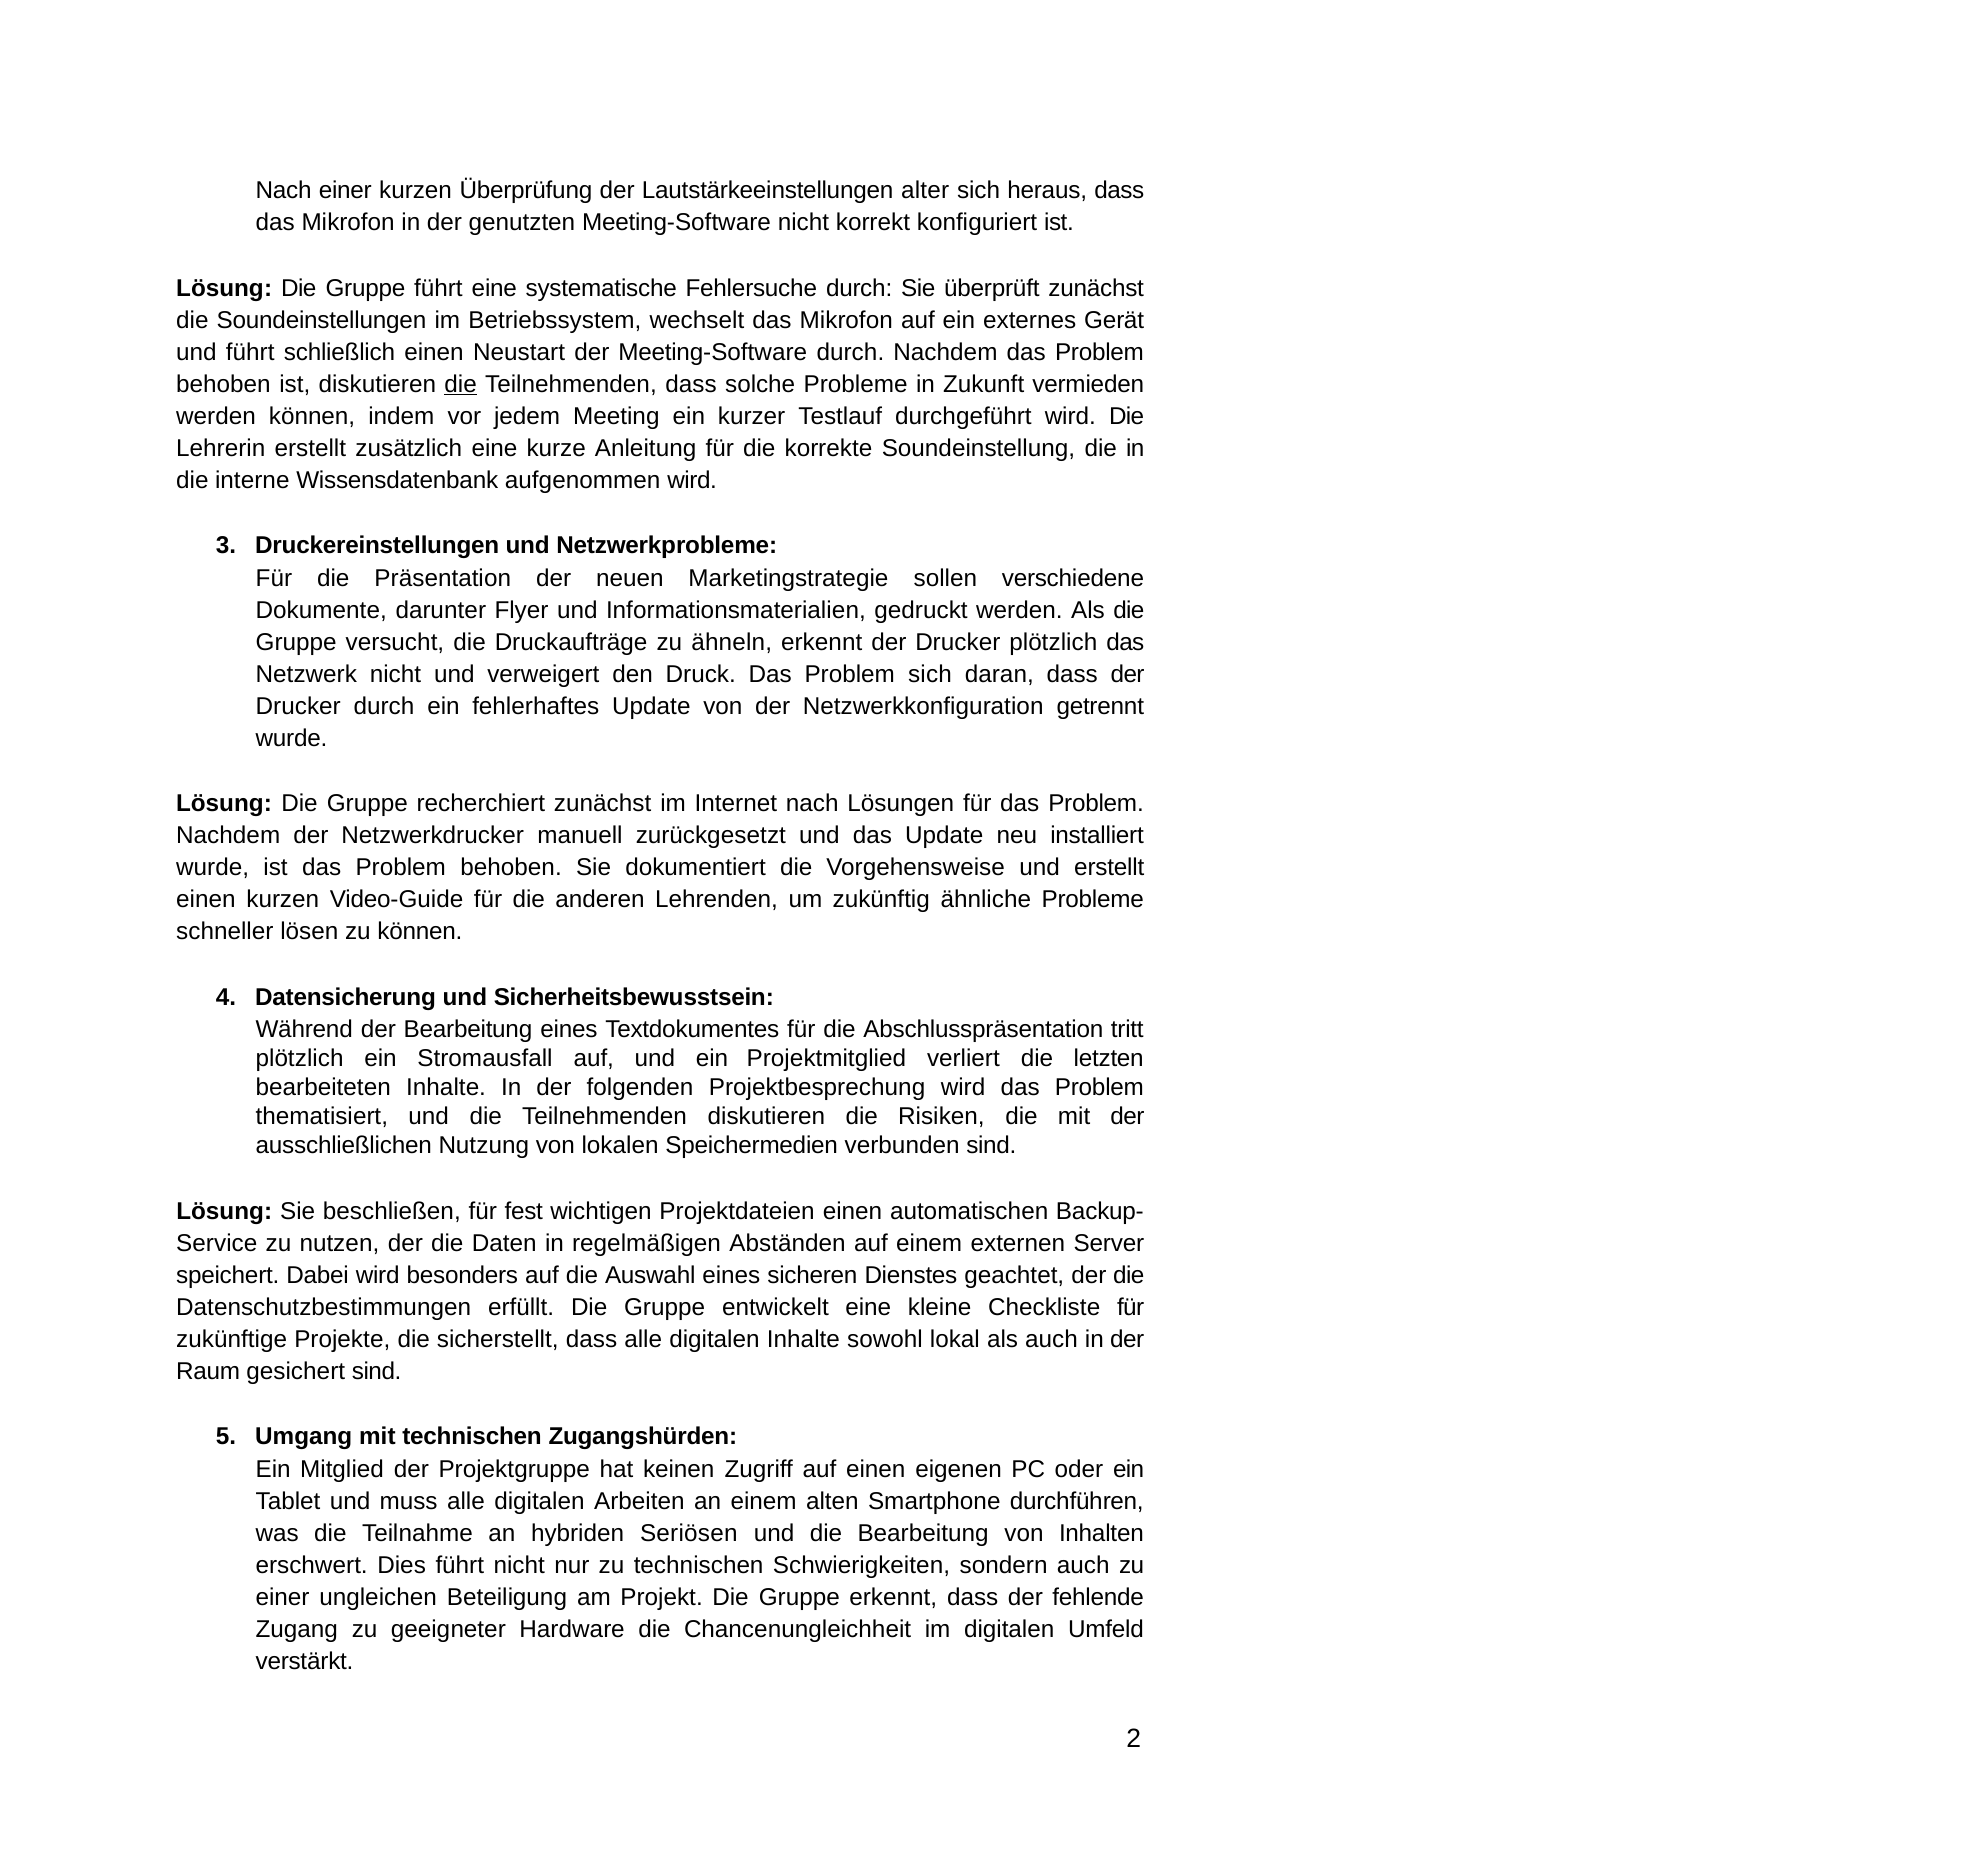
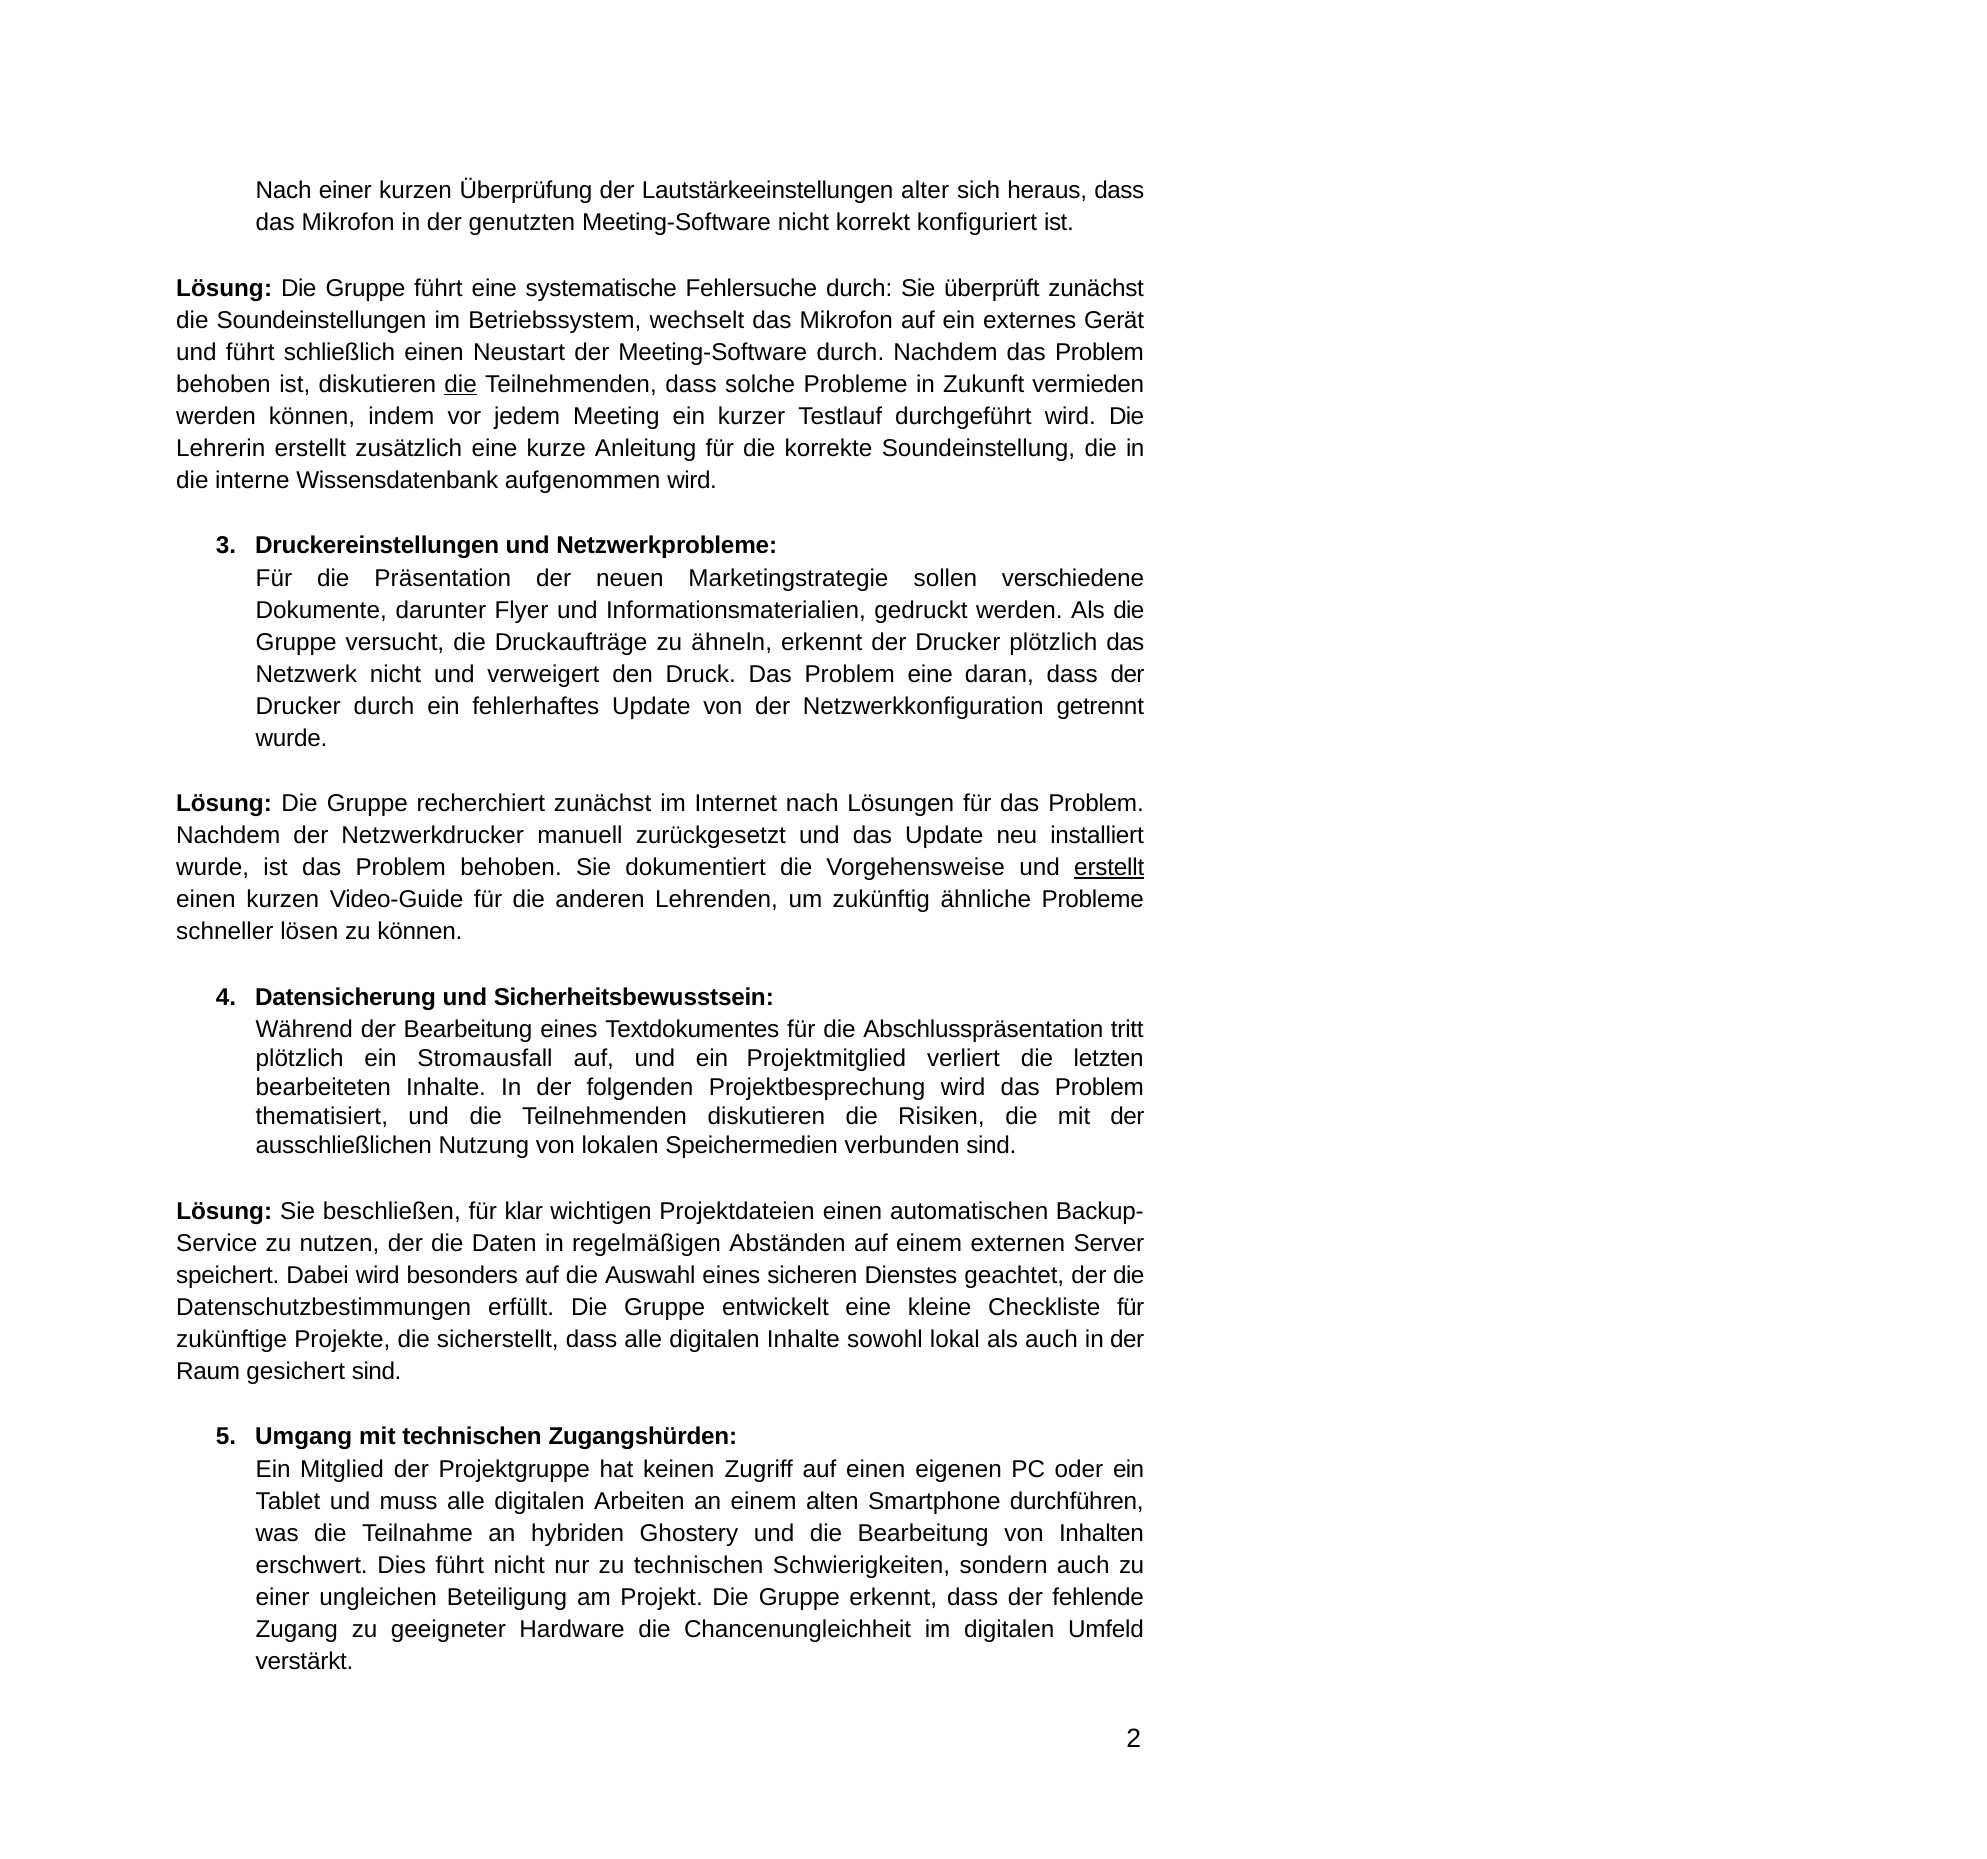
Problem sich: sich -> eine (930, 674)
erstellt underline: none -> present (1109, 868)
fest: fest -> klar (524, 1211)
Seriösen: Seriösen -> Ghostery (689, 1533)
